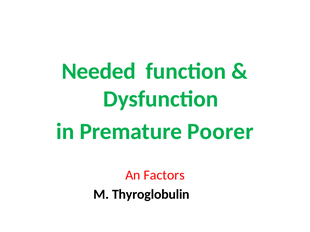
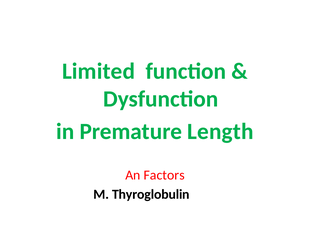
Needed: Needed -> Limited (99, 71)
Poorer: Poorer -> Length (220, 132)
